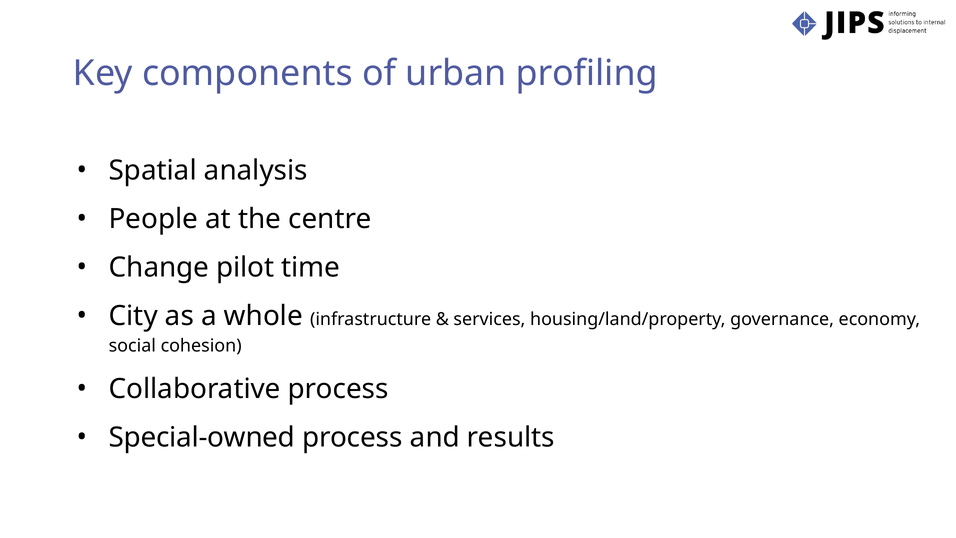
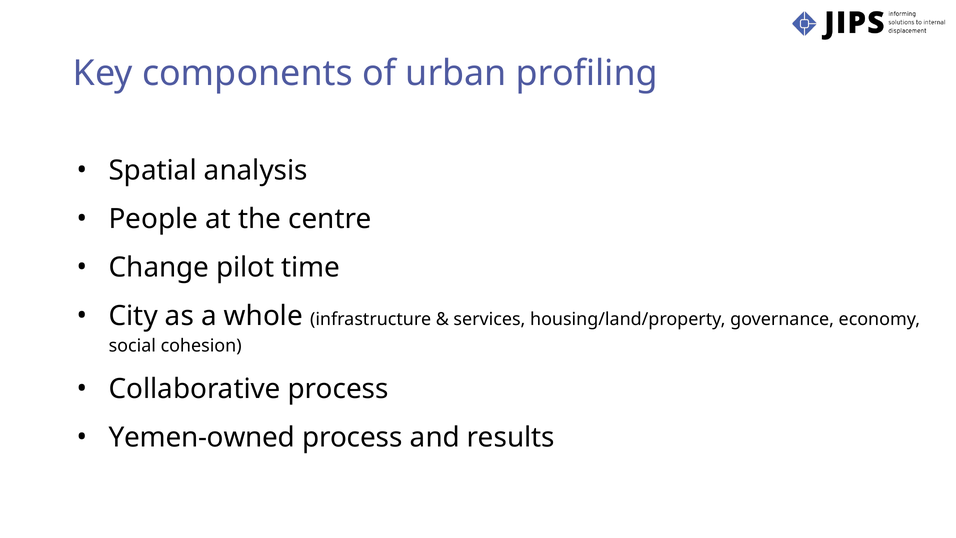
Special-owned: Special-owned -> Yemen-owned (202, 437)
